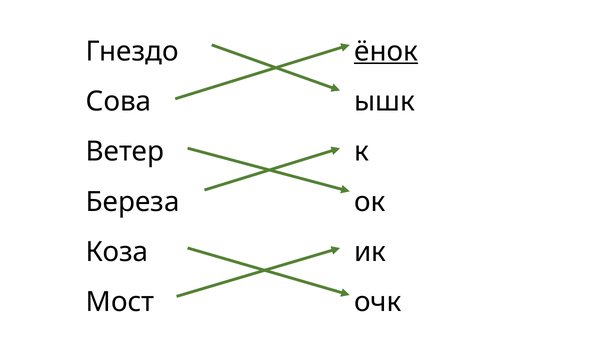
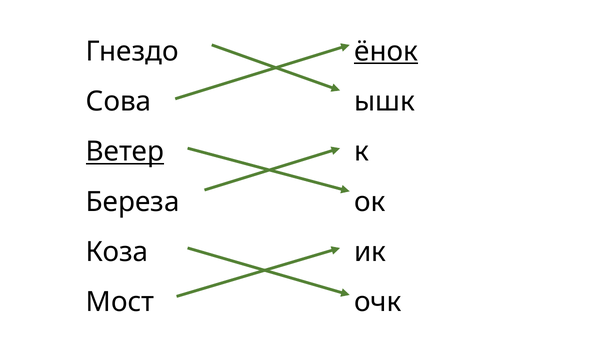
Ветер underline: none -> present (125, 151)
